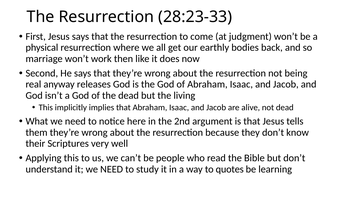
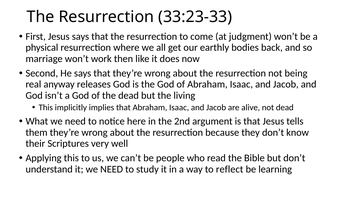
28:23-33: 28:23-33 -> 33:23-33 (195, 17)
quotes: quotes -> reflect (230, 169)
